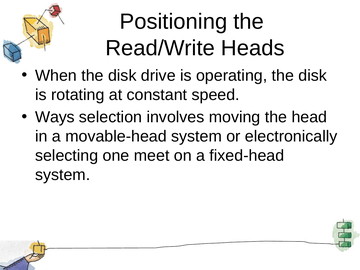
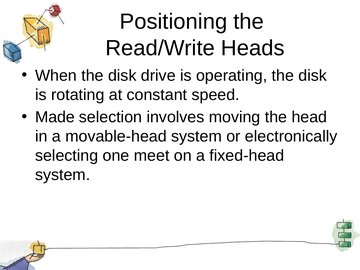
Ways: Ways -> Made (55, 117)
